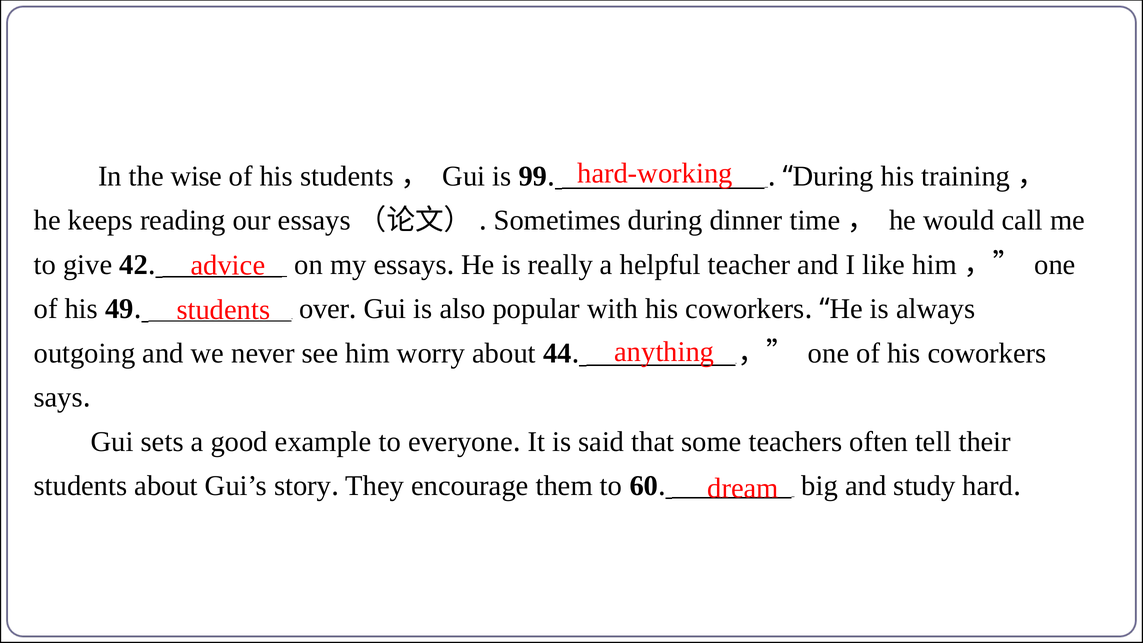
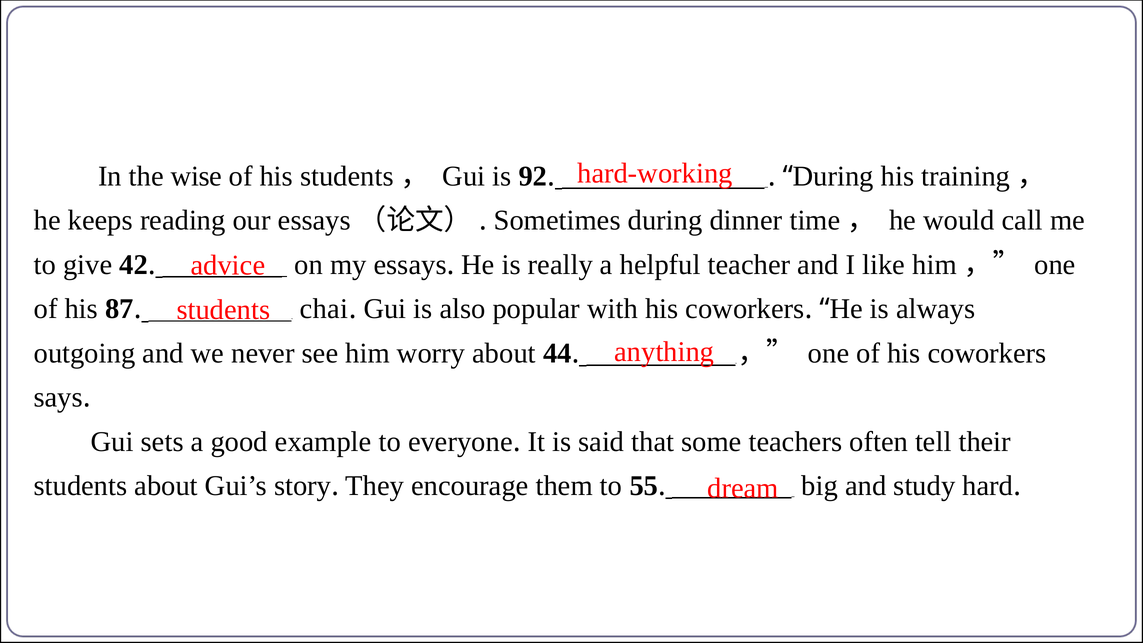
99: 99 -> 92 (533, 176)
49: 49 -> 87 (119, 309)
over: over -> chai (324, 309)
60: 60 -> 55 (644, 486)
